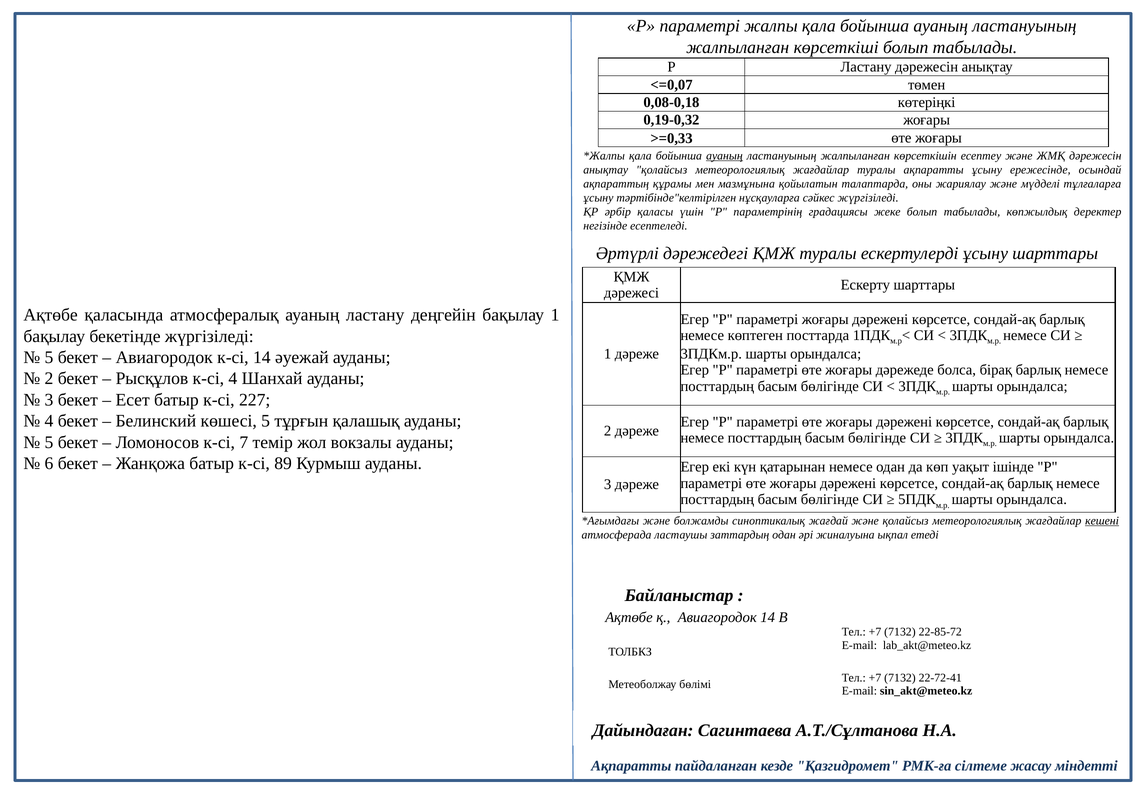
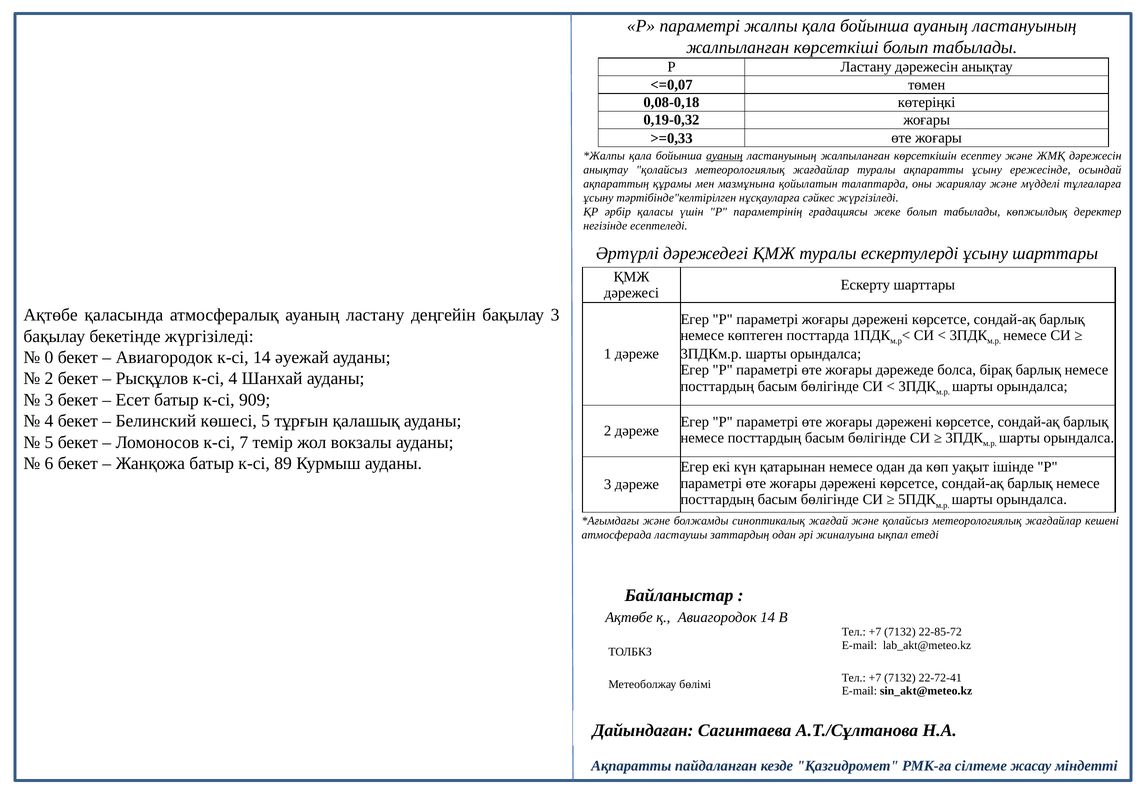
бақылау 1: 1 -> 3 (555, 315)
5: 5 -> 0 (49, 357)
227: 227 -> 909 (255, 400)
кешені underline: present -> none (1102, 520)
